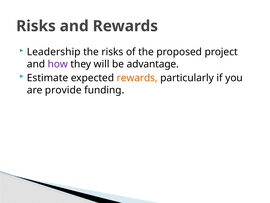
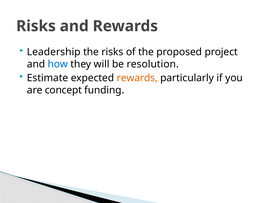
how colour: purple -> blue (58, 64)
advantage: advantage -> resolution (153, 64)
provide: provide -> concept (63, 90)
